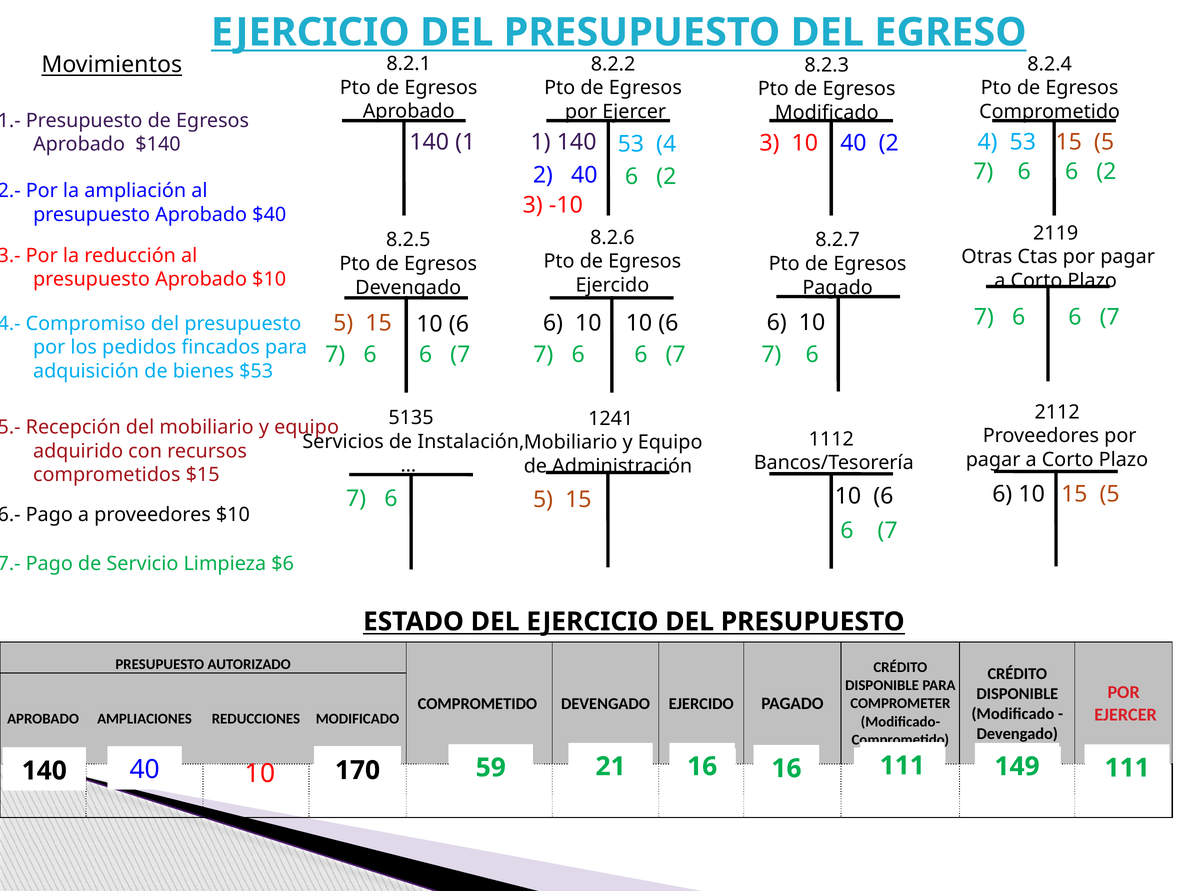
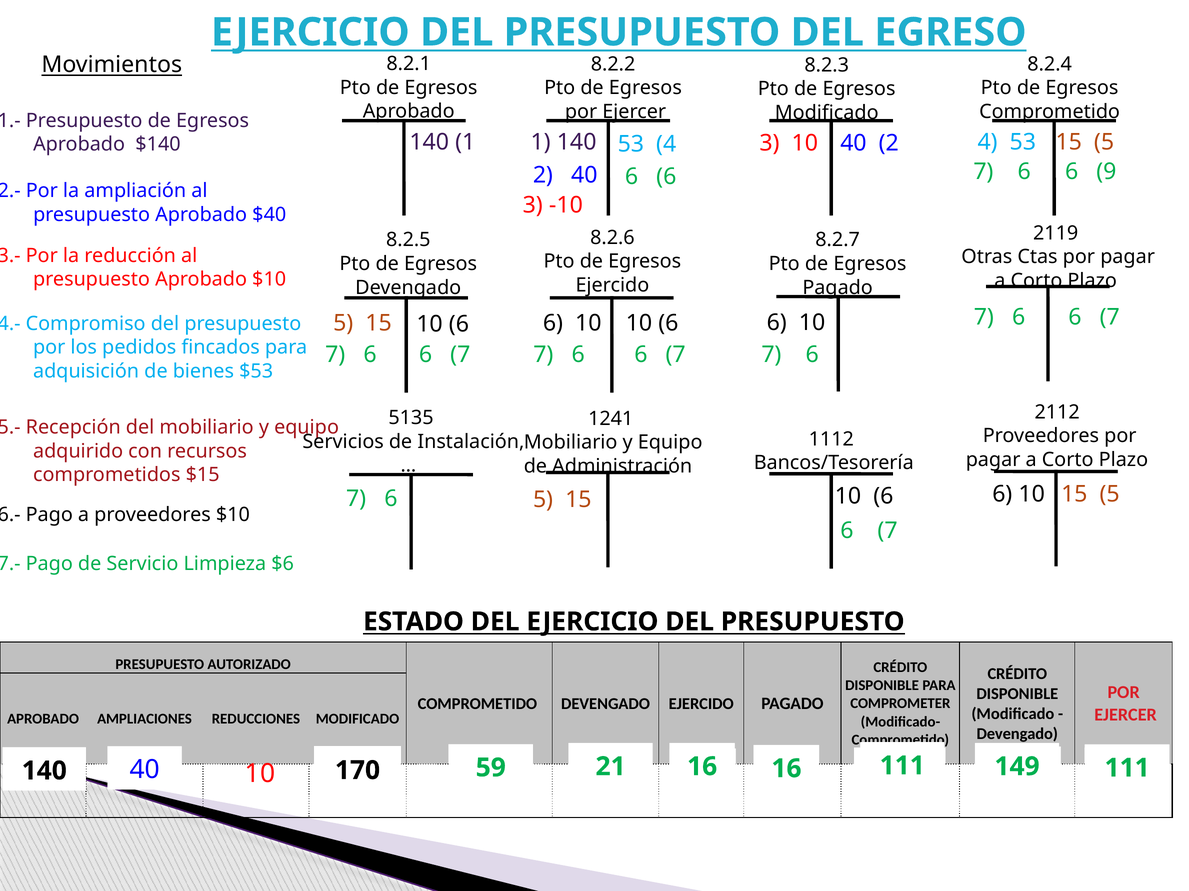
2: 2 -> 9 (1106, 172)
2: 2 -> 6 (666, 177)
